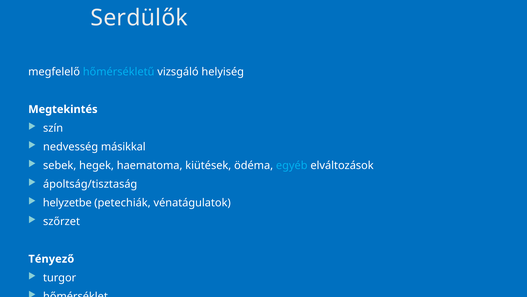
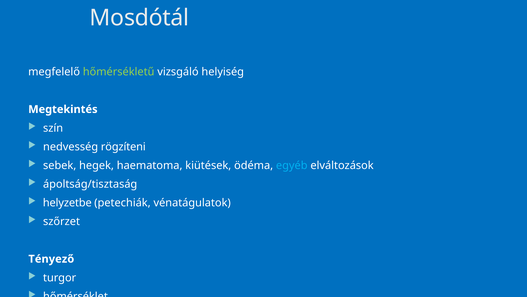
Serdülők: Serdülők -> Mosdótál (139, 18)
hőmérsékletű colour: light blue -> light green (119, 72)
másikkal: másikkal -> rögzíteni (123, 146)
